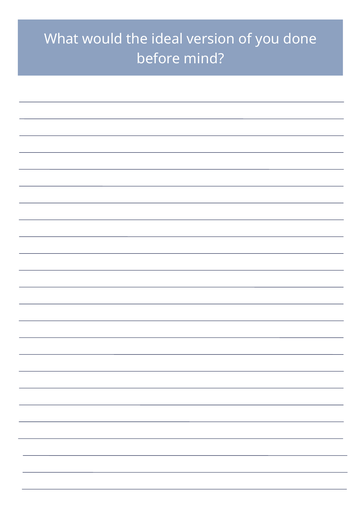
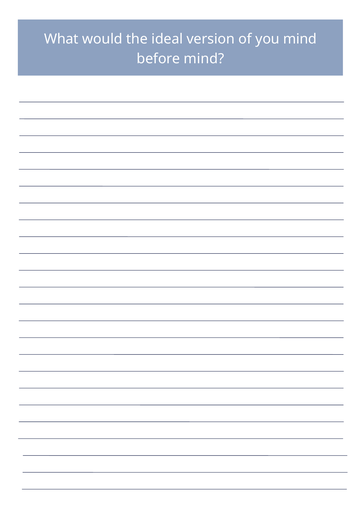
you done: done -> mind (300, 39)
